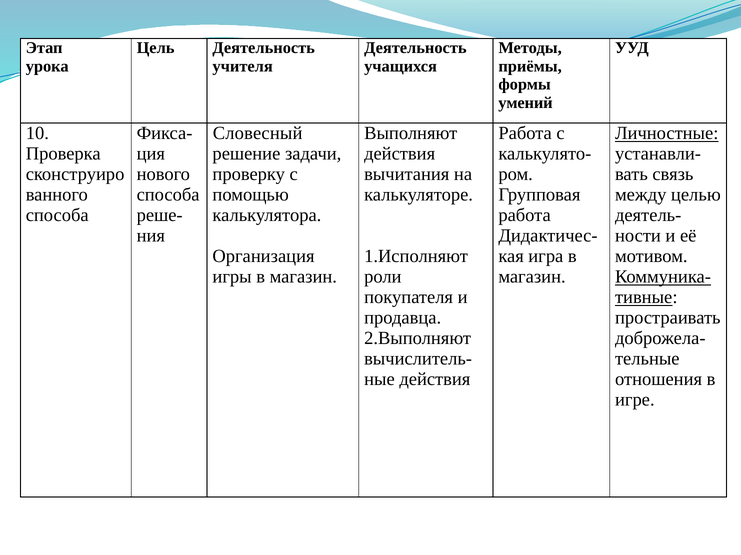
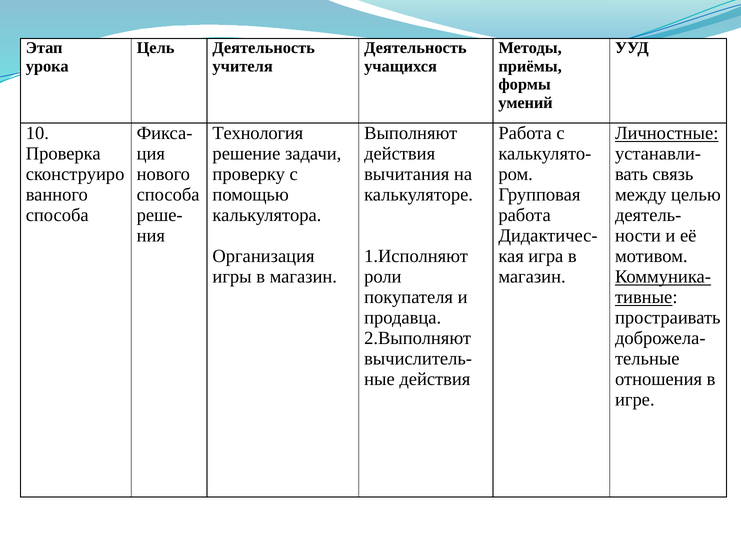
Словесный: Словесный -> Технология (258, 133)
